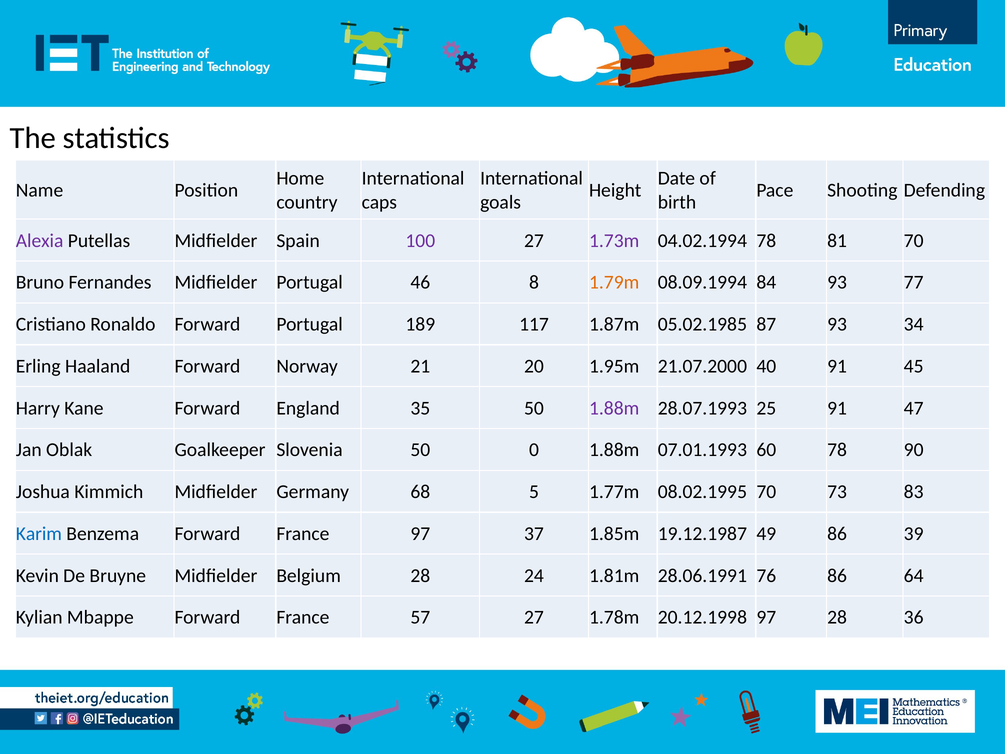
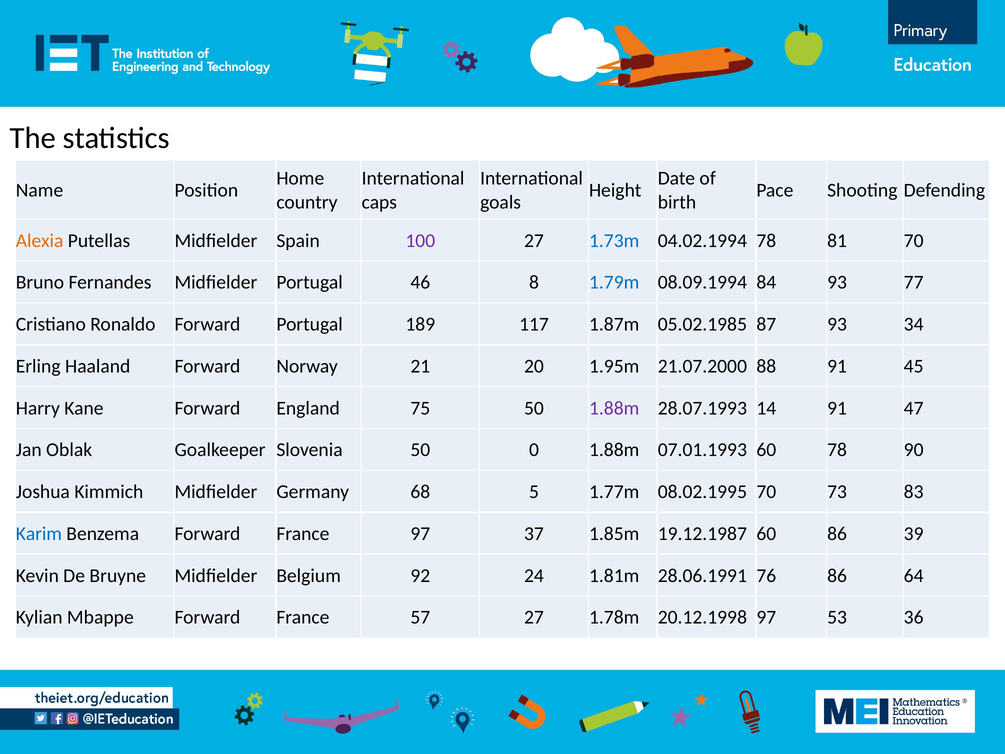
Alexia colour: purple -> orange (40, 241)
1.73m colour: purple -> blue (614, 241)
1.79m colour: orange -> blue (614, 282)
40: 40 -> 88 (766, 366)
35: 35 -> 75 (420, 408)
25: 25 -> 14 (766, 408)
19.12.1987 49: 49 -> 60 (766, 534)
Belgium 28: 28 -> 92 (420, 575)
97 28: 28 -> 53 (837, 617)
